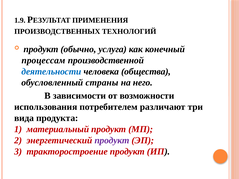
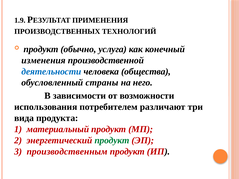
процессам: процессам -> изменения (44, 60)
продукт colour: purple -> green (112, 141)
тракторостроение: тракторостроение -> производственным (67, 152)
